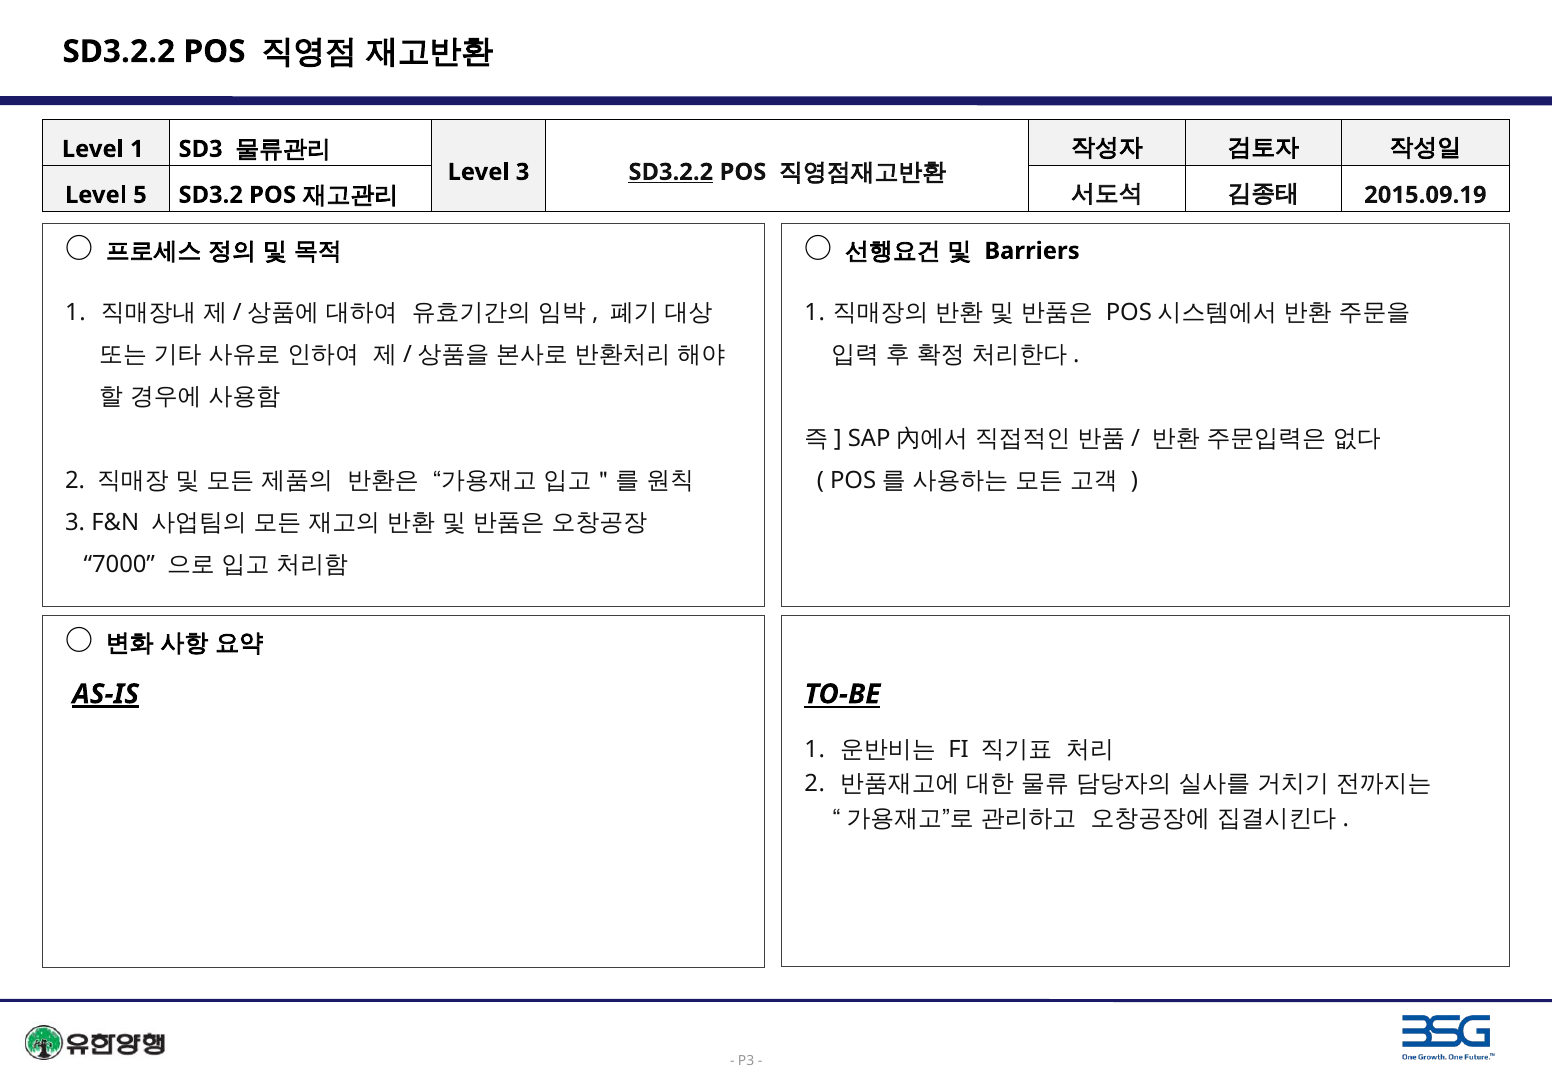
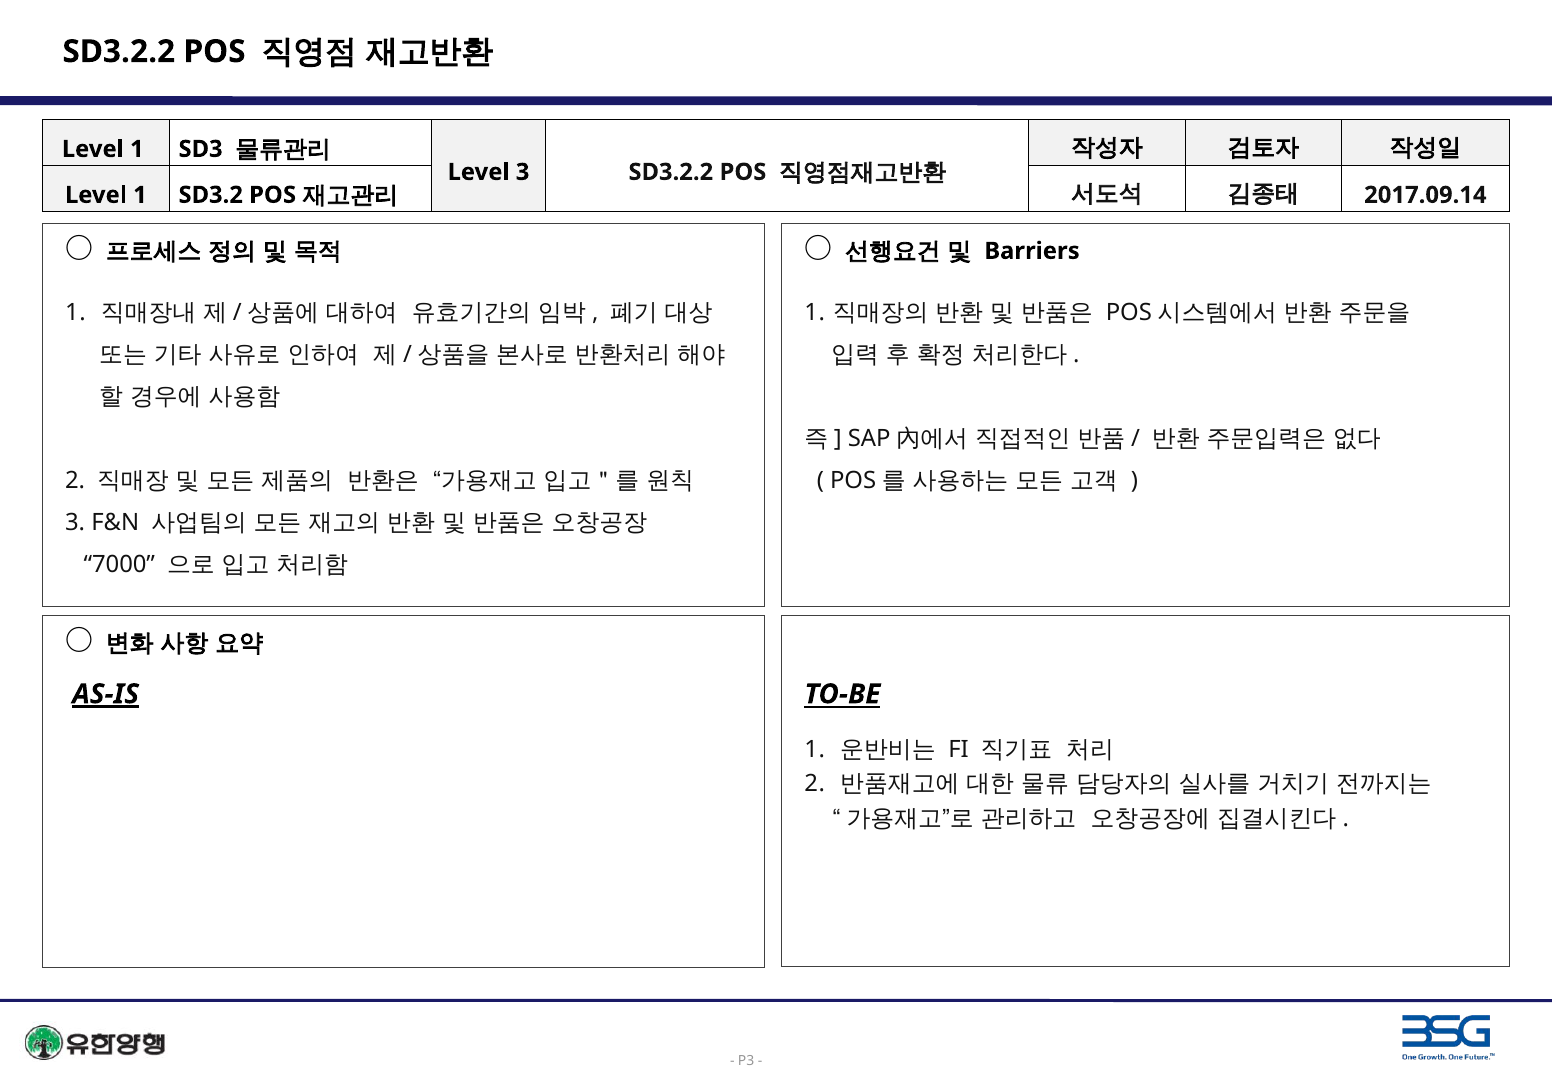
SD3.2.2 underline: present -> none (671, 172)
5: 5 -> 1 (140, 195)
2015.09.19: 2015.09.19 -> 2017.09.14 (1425, 195)
